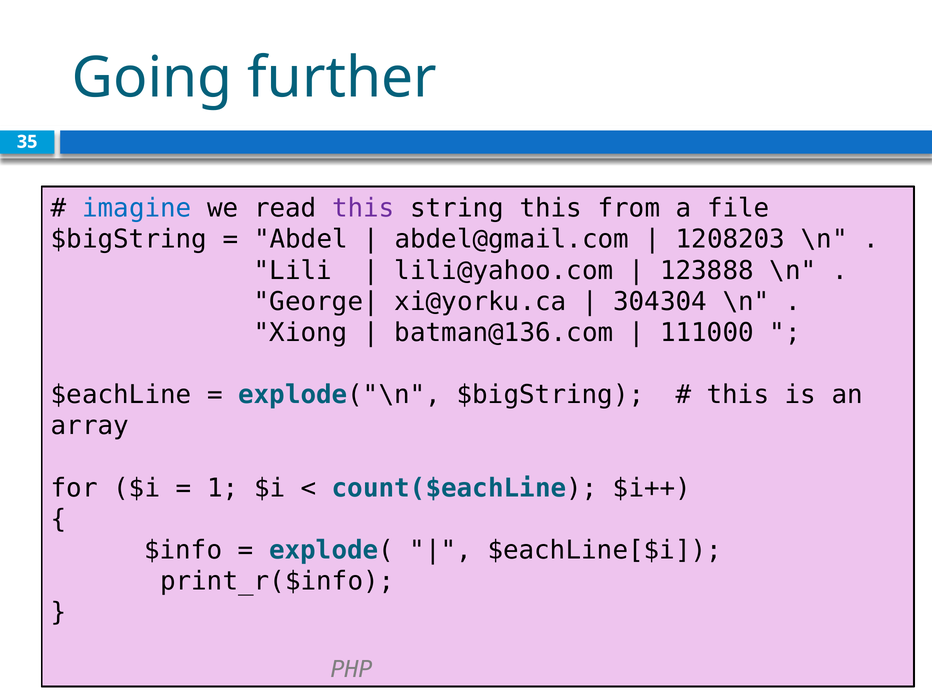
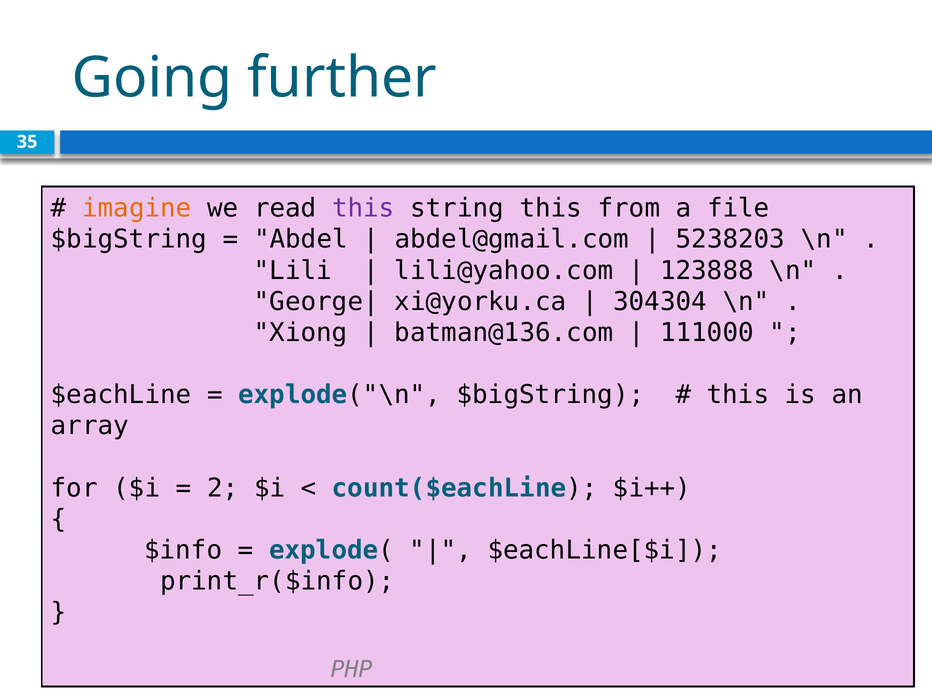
imagine colour: blue -> orange (137, 208)
1208203: 1208203 -> 5238203 (730, 239)
1: 1 -> 2 (223, 488)
